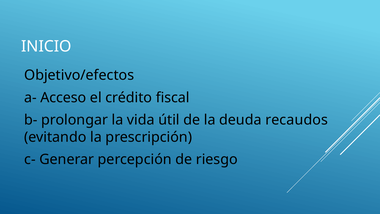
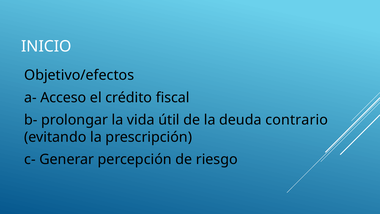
recaudos: recaudos -> contrario (297, 120)
